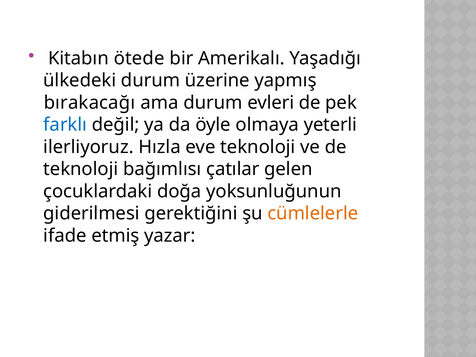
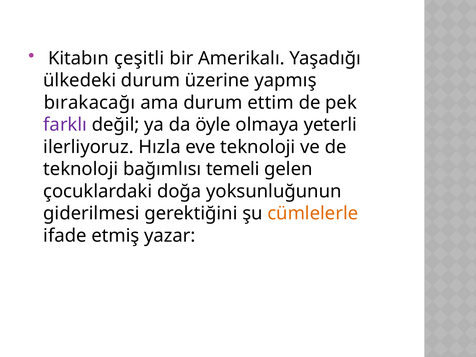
ötede: ötede -> çeşitli (139, 58)
evleri: evleri -> ettim (271, 103)
farklı colour: blue -> purple (65, 125)
çatılar: çatılar -> temeli (233, 169)
